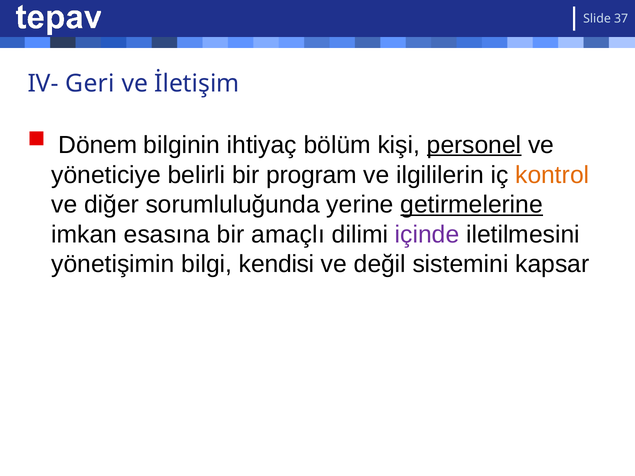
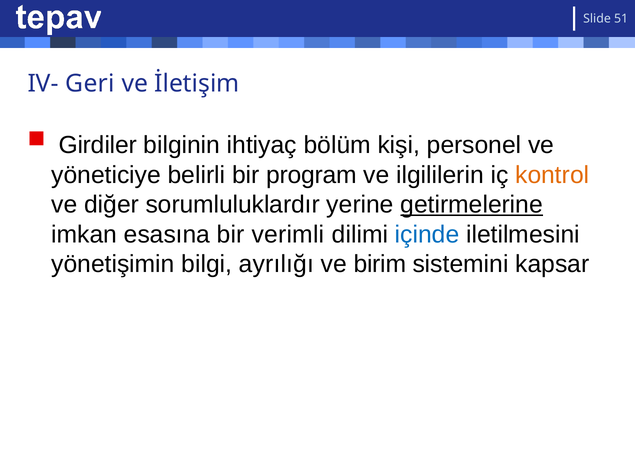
37: 37 -> 51 (621, 18)
Dönem: Dönem -> Girdiler (98, 145)
personel underline: present -> none (474, 145)
sorumluluğunda: sorumluluğunda -> sorumluluklardır (233, 205)
amaçlı: amaçlı -> verimli (288, 235)
içinde colour: purple -> blue (427, 235)
kendisi: kendisi -> ayrılığı (276, 264)
değil: değil -> birim (380, 264)
